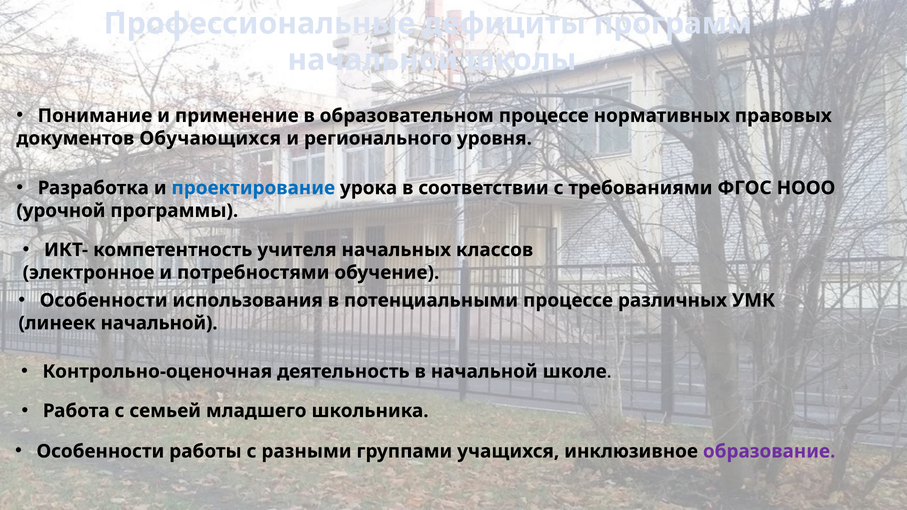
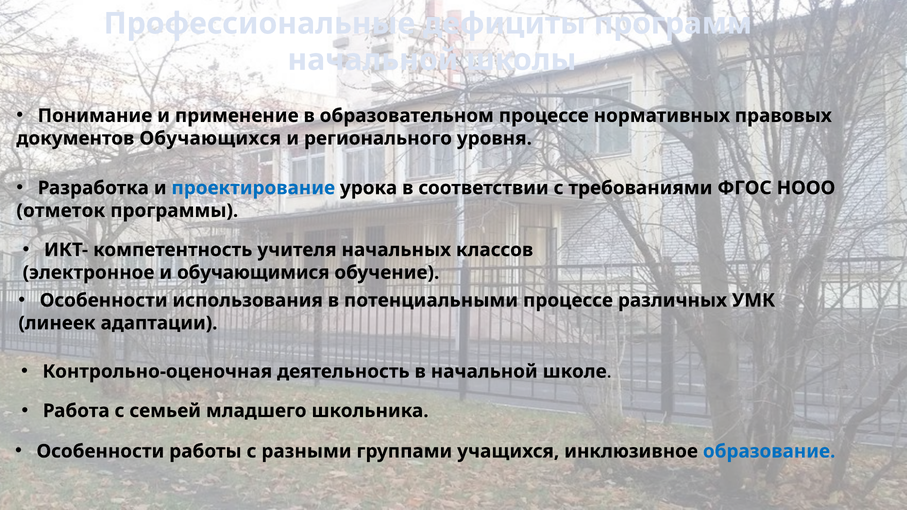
урочной: урочной -> отметок (61, 211)
потребностями: потребностями -> обучающимися (253, 273)
линеек начальной: начальной -> адаптации (159, 323)
образование colour: purple -> blue (769, 451)
